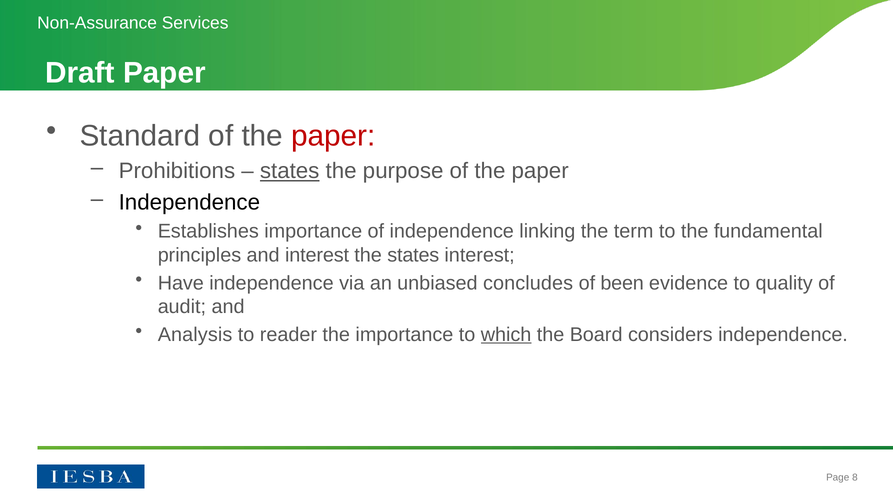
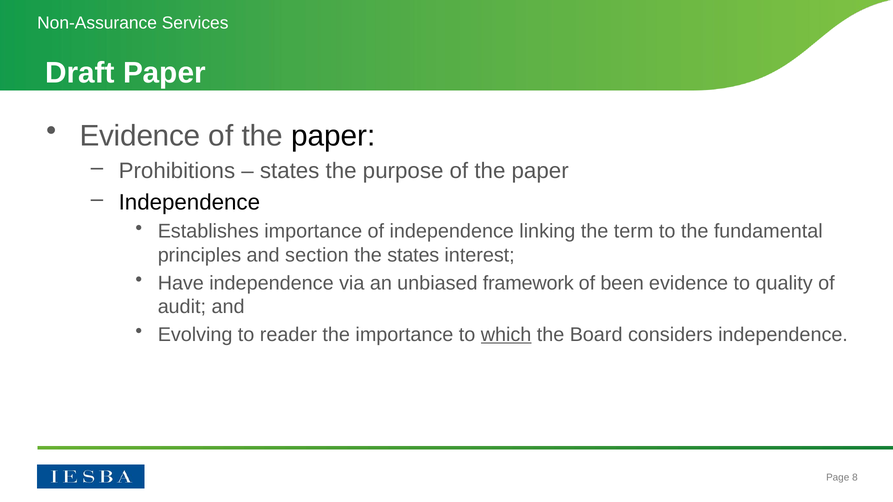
Standard: Standard -> Evidence (140, 136)
paper colour: red -> black (333, 136)
states underline: present -> none (290, 171)
and interest: interest -> section (317, 255)
concludes: concludes -> framework (528, 283)
Analysis: Analysis -> Evolving (195, 335)
